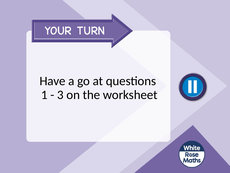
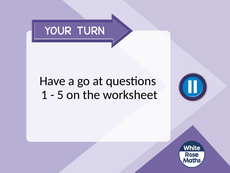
3: 3 -> 5 (60, 95)
